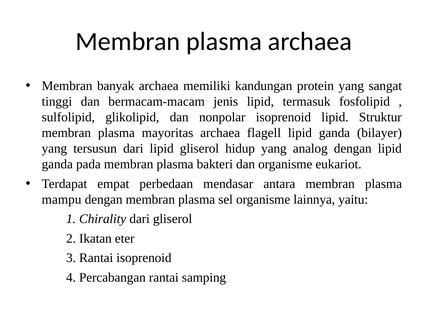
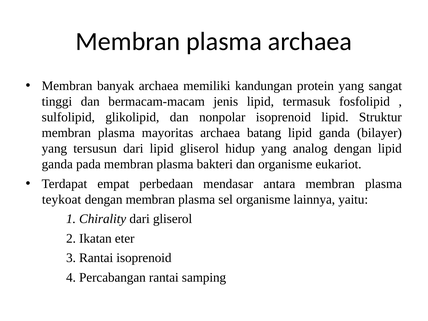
flagell: flagell -> batang (264, 133)
mampu: mampu -> teykoat (62, 199)
